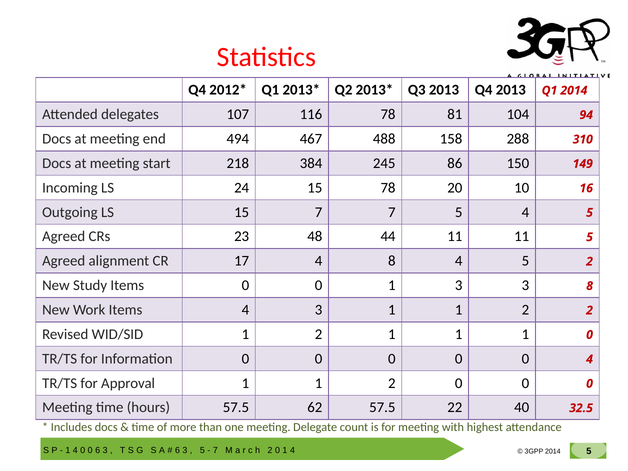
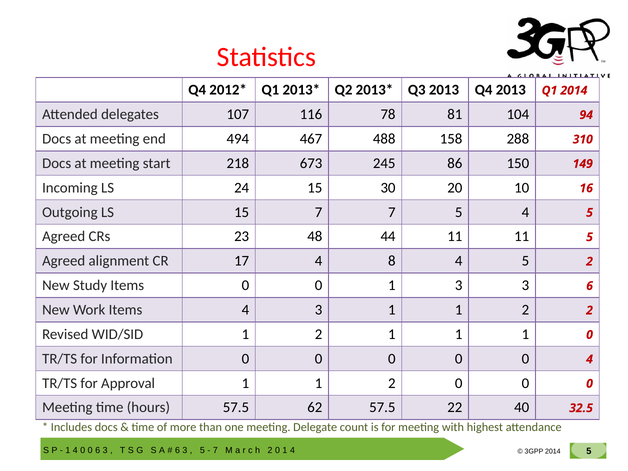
384: 384 -> 673 (311, 163)
15 78: 78 -> 30 (388, 188)
3 8: 8 -> 6 (590, 286)
